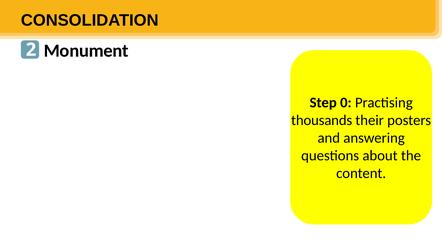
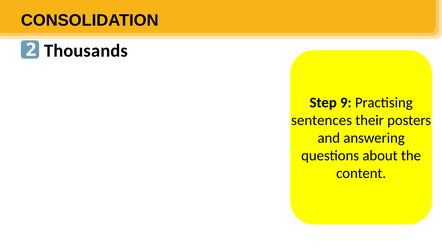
Monument: Monument -> Thousands (86, 51)
0: 0 -> 9 (346, 102)
thousands: thousands -> sentences (322, 120)
